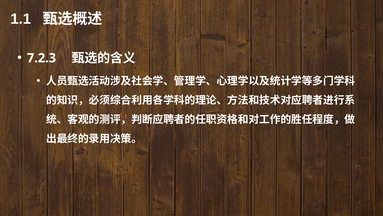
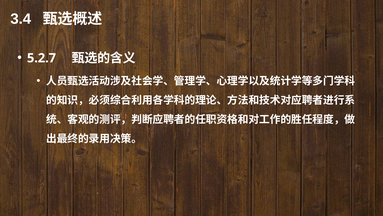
1.1: 1.1 -> 3.4 (21, 19)
7.2.3: 7.2.3 -> 5.2.7 (41, 58)
